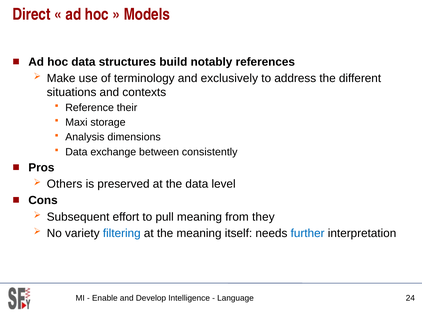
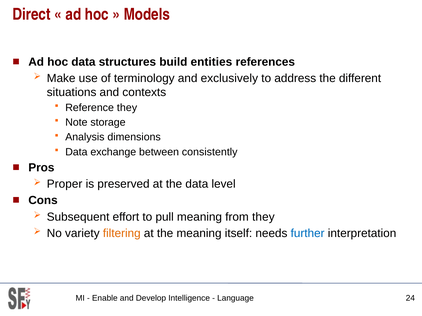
notably: notably -> entities (211, 62)
Reference their: their -> they (127, 108)
Maxi: Maxi -> Note (76, 123)
Others: Others -> Proper (65, 184)
filtering colour: blue -> orange (122, 234)
